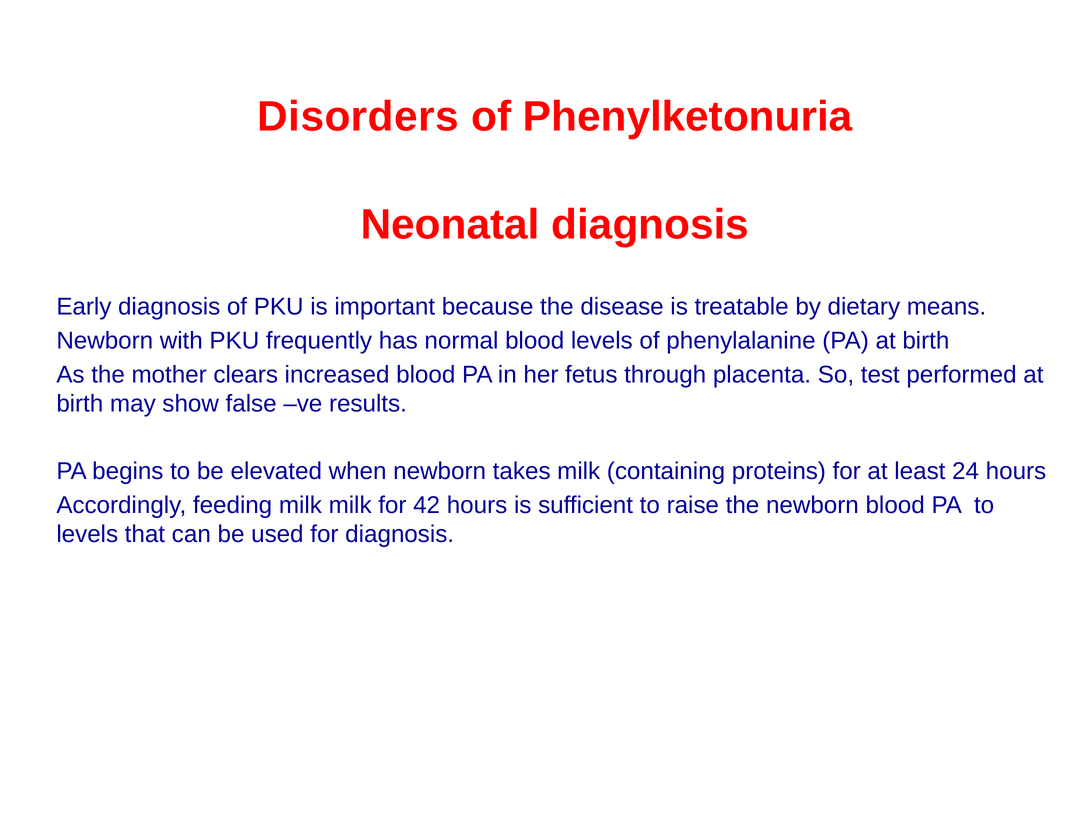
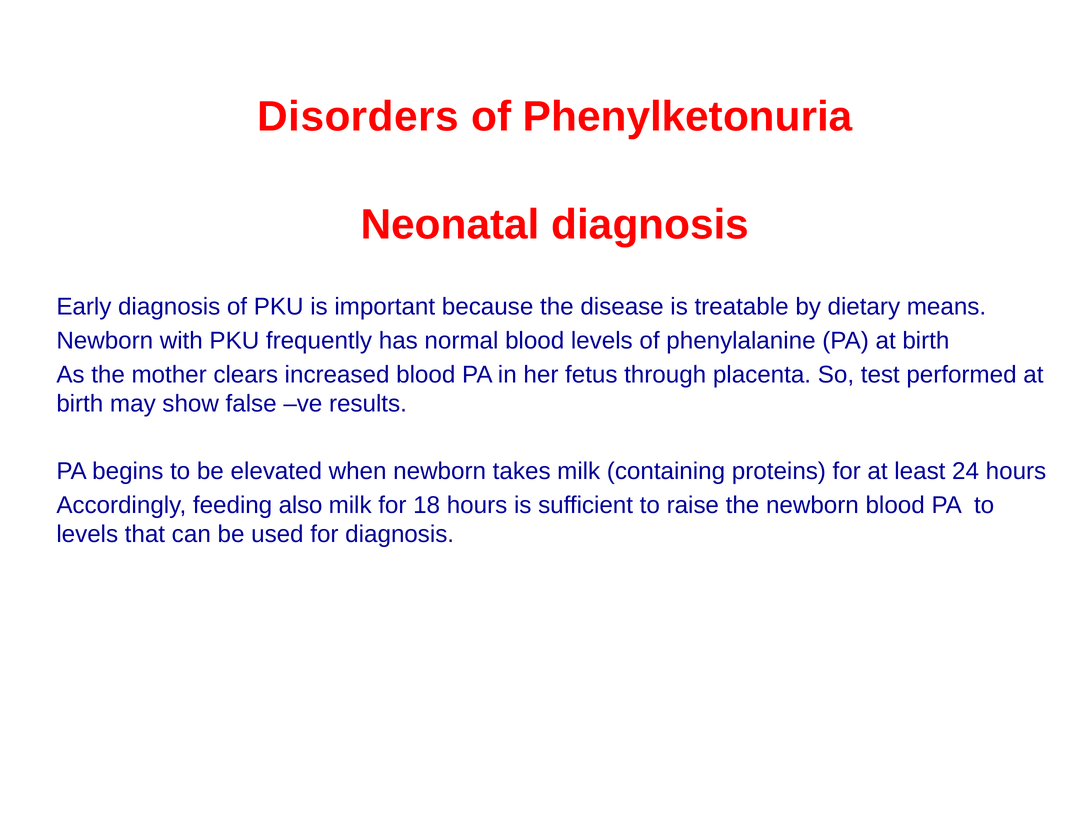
feeding milk: milk -> also (301, 505)
42: 42 -> 18 (427, 505)
